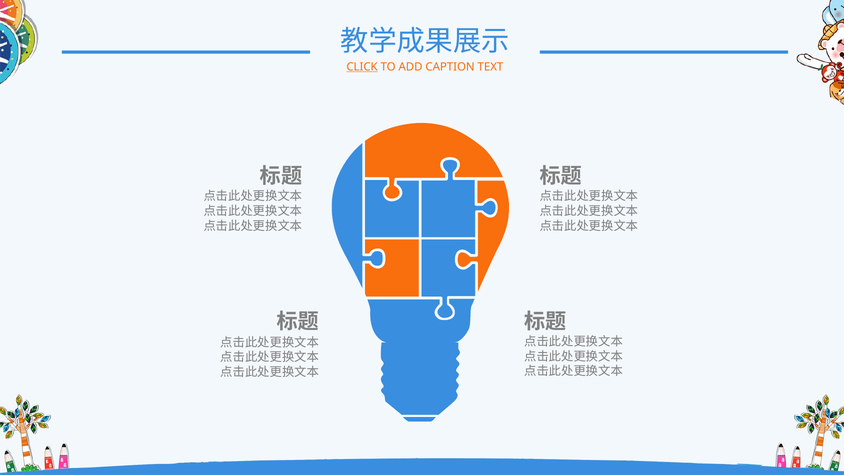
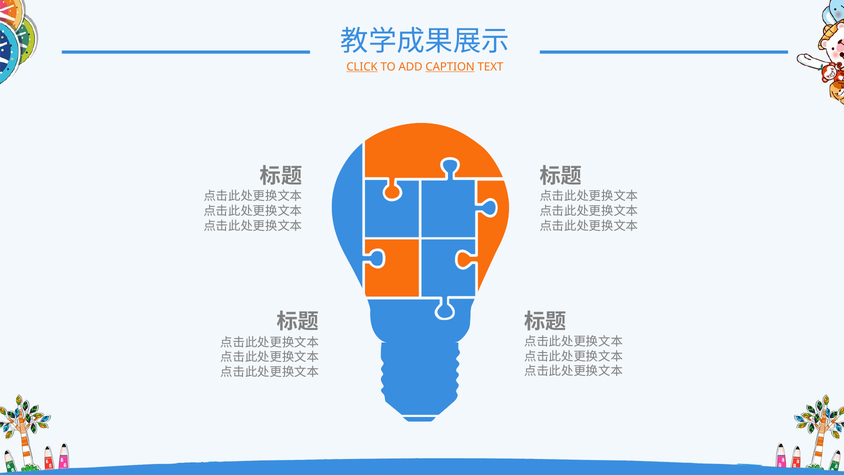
CAPTION underline: none -> present (450, 67)
